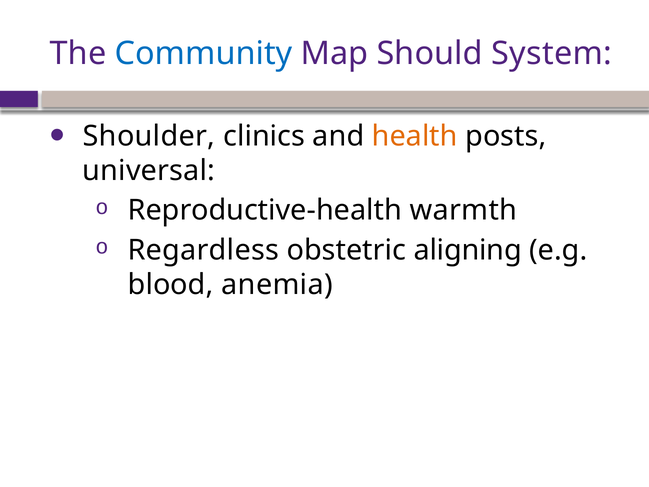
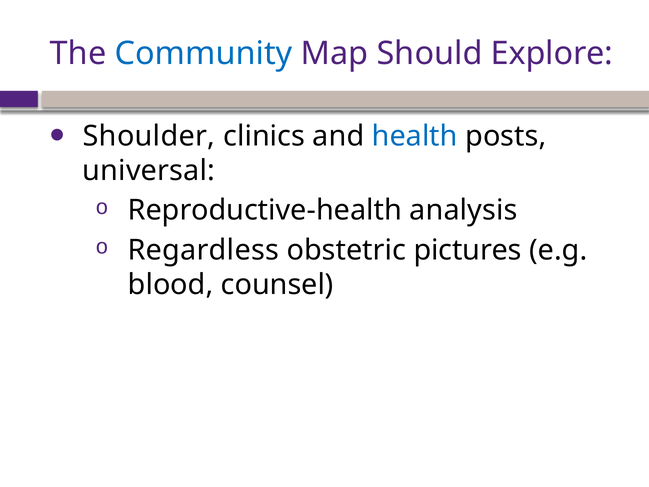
System: System -> Explore (552, 54)
health colour: orange -> blue (415, 136)
warmth: warmth -> analysis (463, 210)
aligning: aligning -> pictures (468, 250)
anemia: anemia -> counsel (277, 285)
